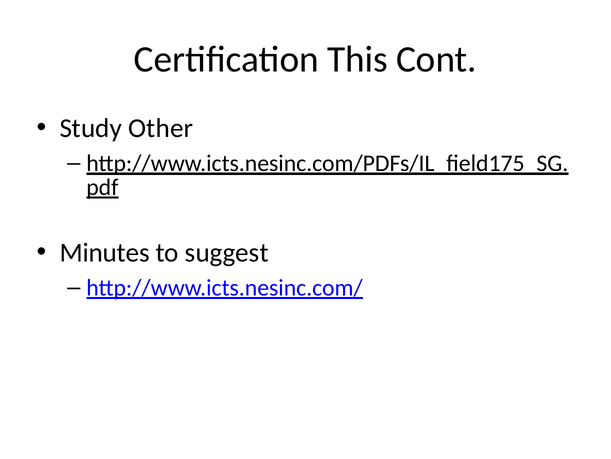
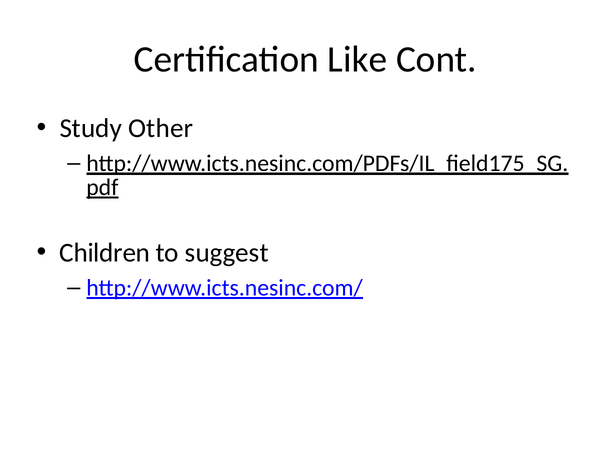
This: This -> Like (357, 59)
Minutes: Minutes -> Children (105, 252)
